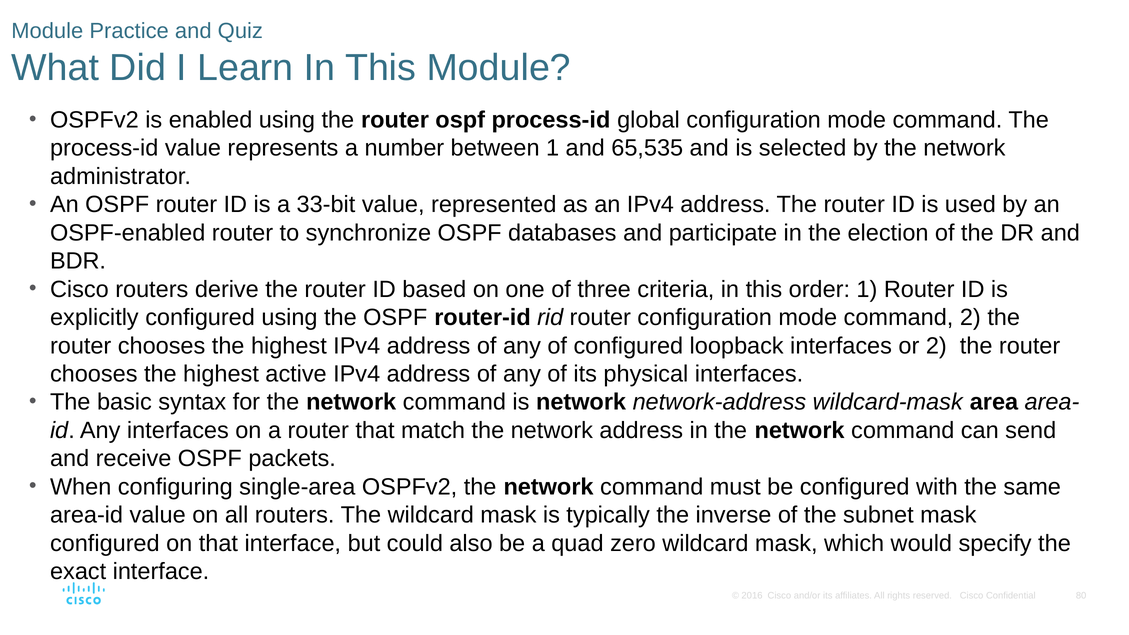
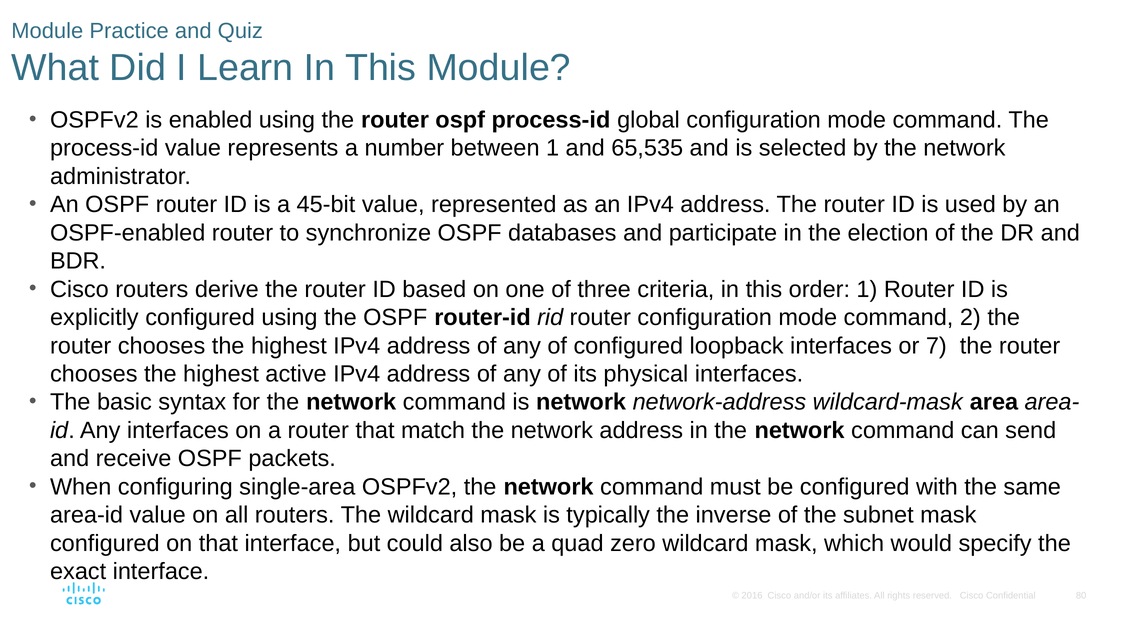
33-bit: 33-bit -> 45-bit (326, 205)
or 2: 2 -> 7 (936, 346)
